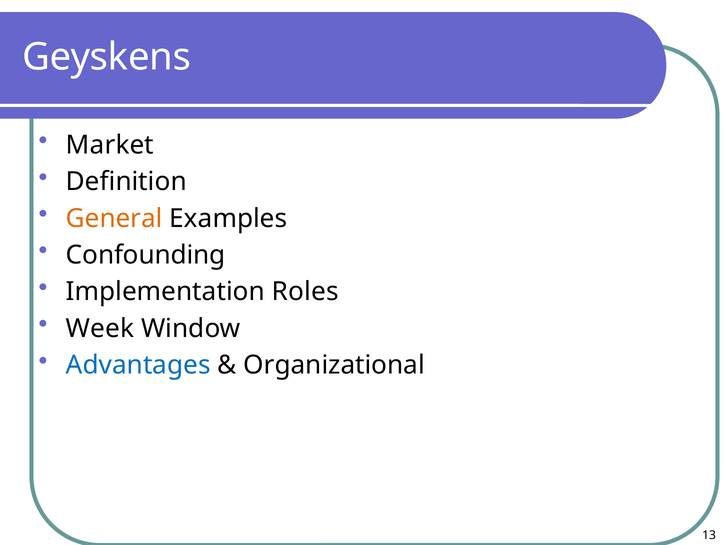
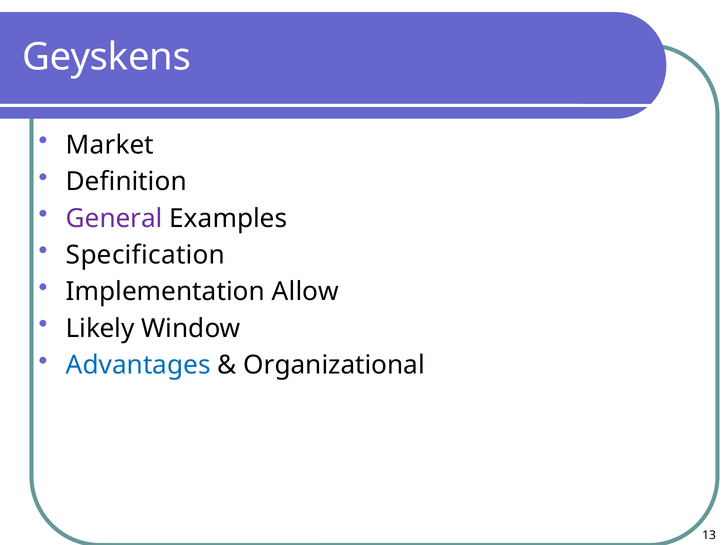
General colour: orange -> purple (114, 218)
Confounding: Confounding -> Specification (146, 255)
Roles: Roles -> Allow (305, 292)
Week: Week -> Likely (100, 328)
